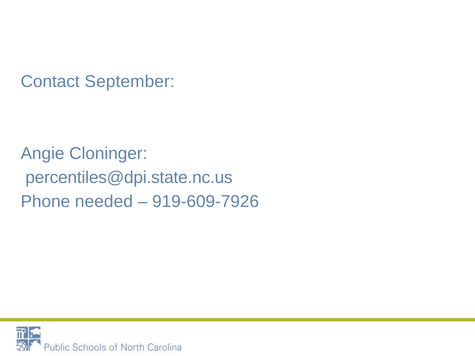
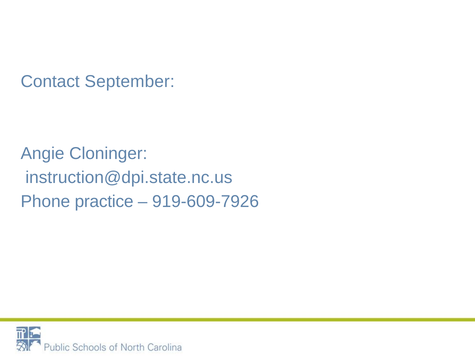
percentiles@dpi.state.nc.us: percentiles@dpi.state.nc.us -> instruction@dpi.state.nc.us (129, 178)
needed: needed -> practice (104, 202)
